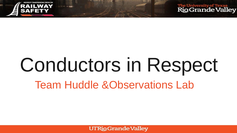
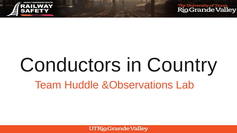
Respect: Respect -> Country (182, 65)
